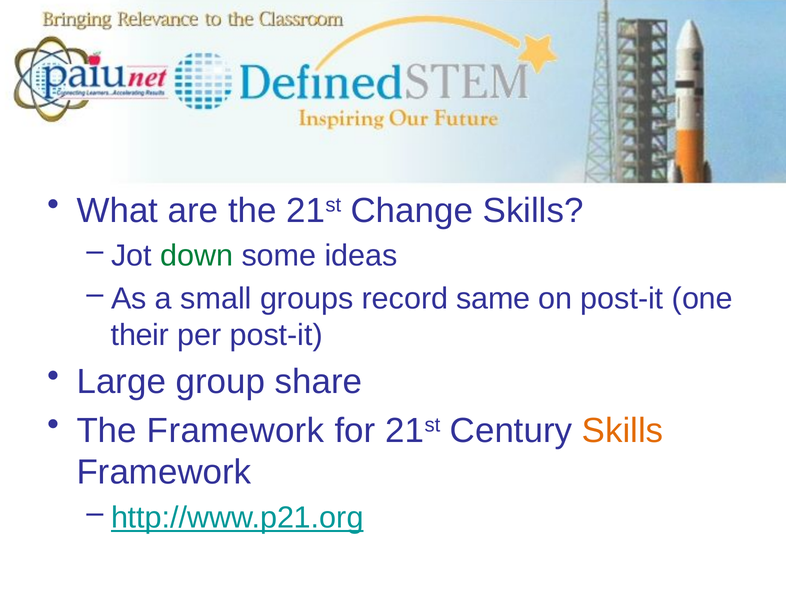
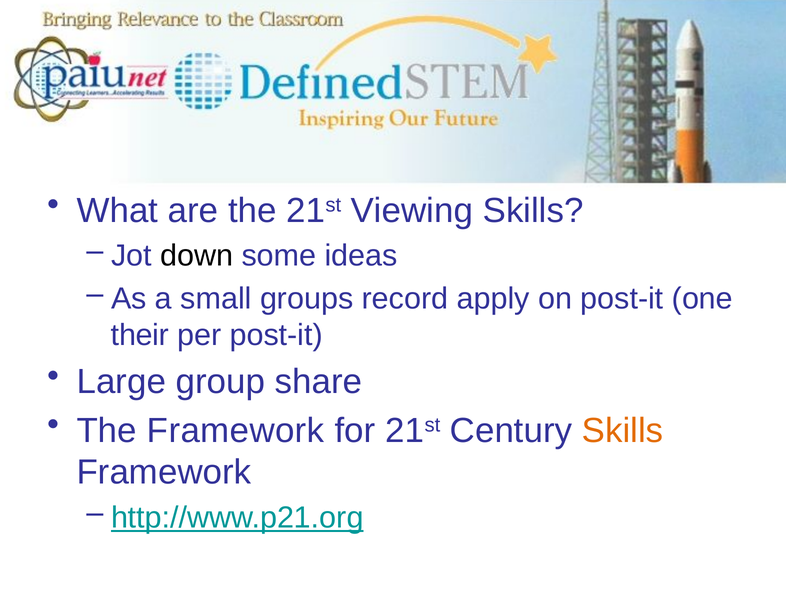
Change: Change -> Viewing (412, 211)
down colour: green -> black (197, 256)
same: same -> apply (493, 299)
